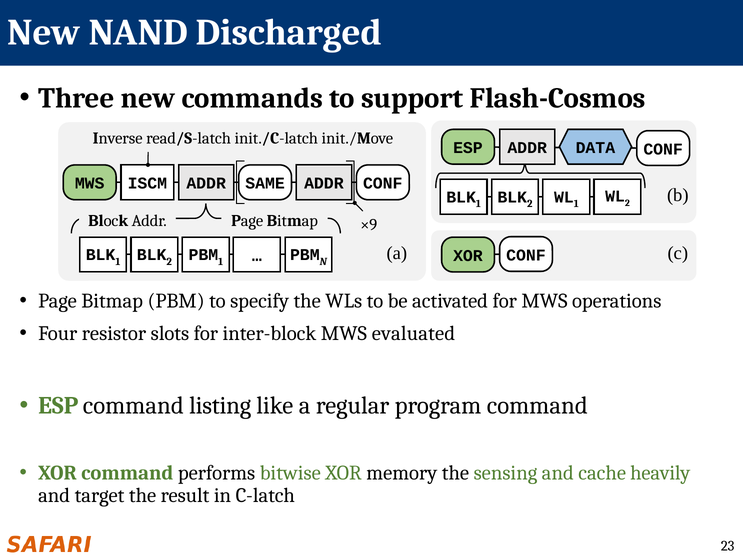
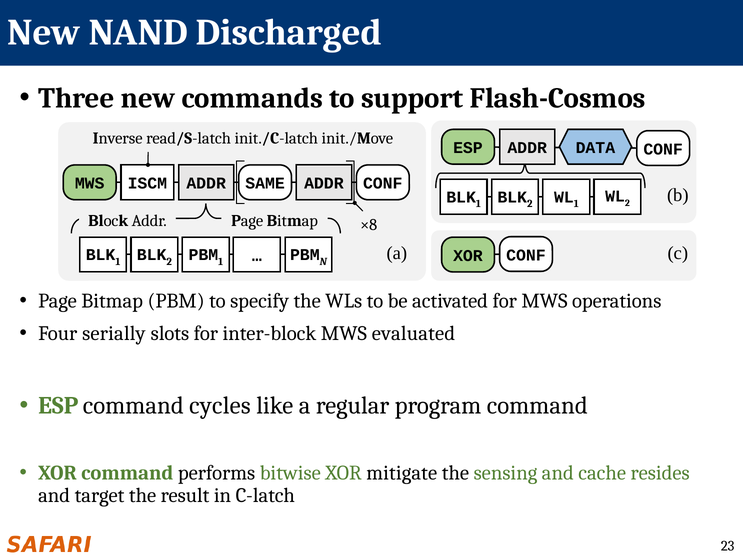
×9: ×9 -> ×8 (369, 225)
resistor: resistor -> serially (114, 334)
listing: listing -> cycles (220, 406)
memory: memory -> mitigate (402, 473)
heavily: heavily -> resides (660, 473)
